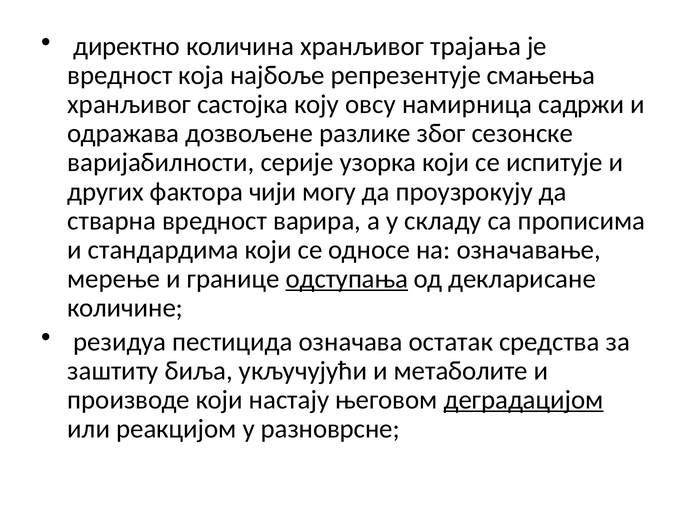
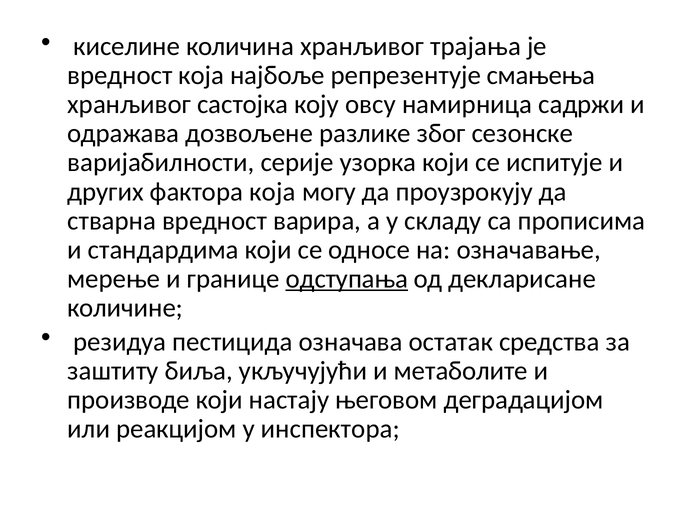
директно: директно -> киселине (127, 47)
фактора чији: чији -> која (272, 192)
деградацијом underline: present -> none (524, 400)
разноврсне: разноврсне -> инспектора (330, 429)
